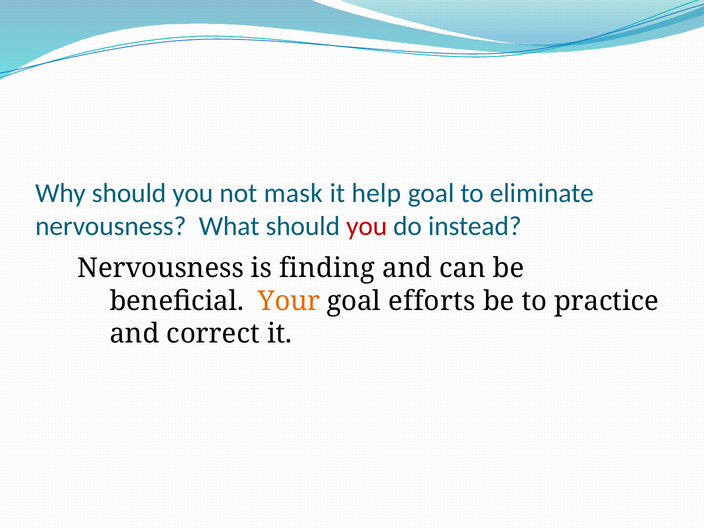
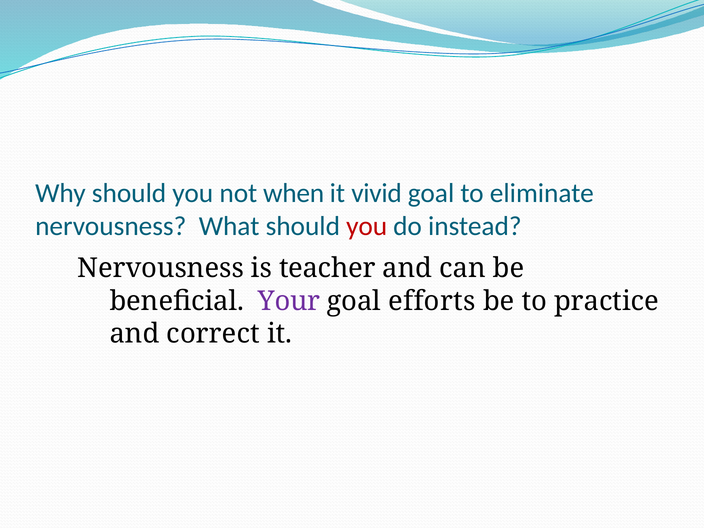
mask: mask -> when (294, 193)
help: help -> vivid (377, 193)
finding: finding -> teacher (327, 268)
Your colour: orange -> purple (289, 301)
